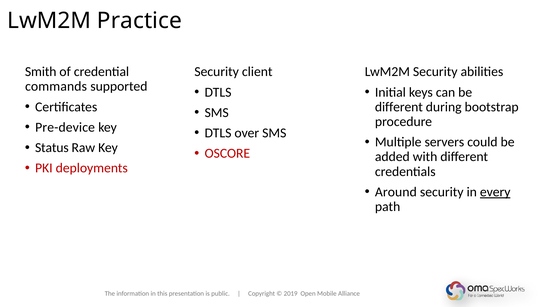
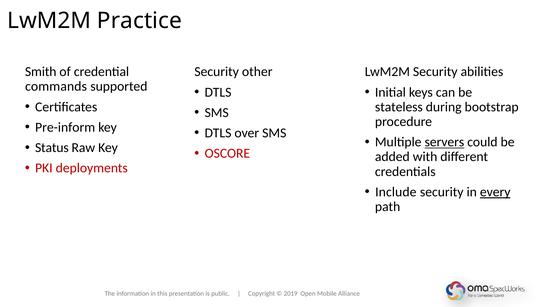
client: client -> other (257, 72)
different: different -> stateless (399, 107)
Pre-device: Pre-device -> Pre-inform (65, 127)
servers underline: none -> present (444, 142)
Around: Around -> Include (396, 192)
